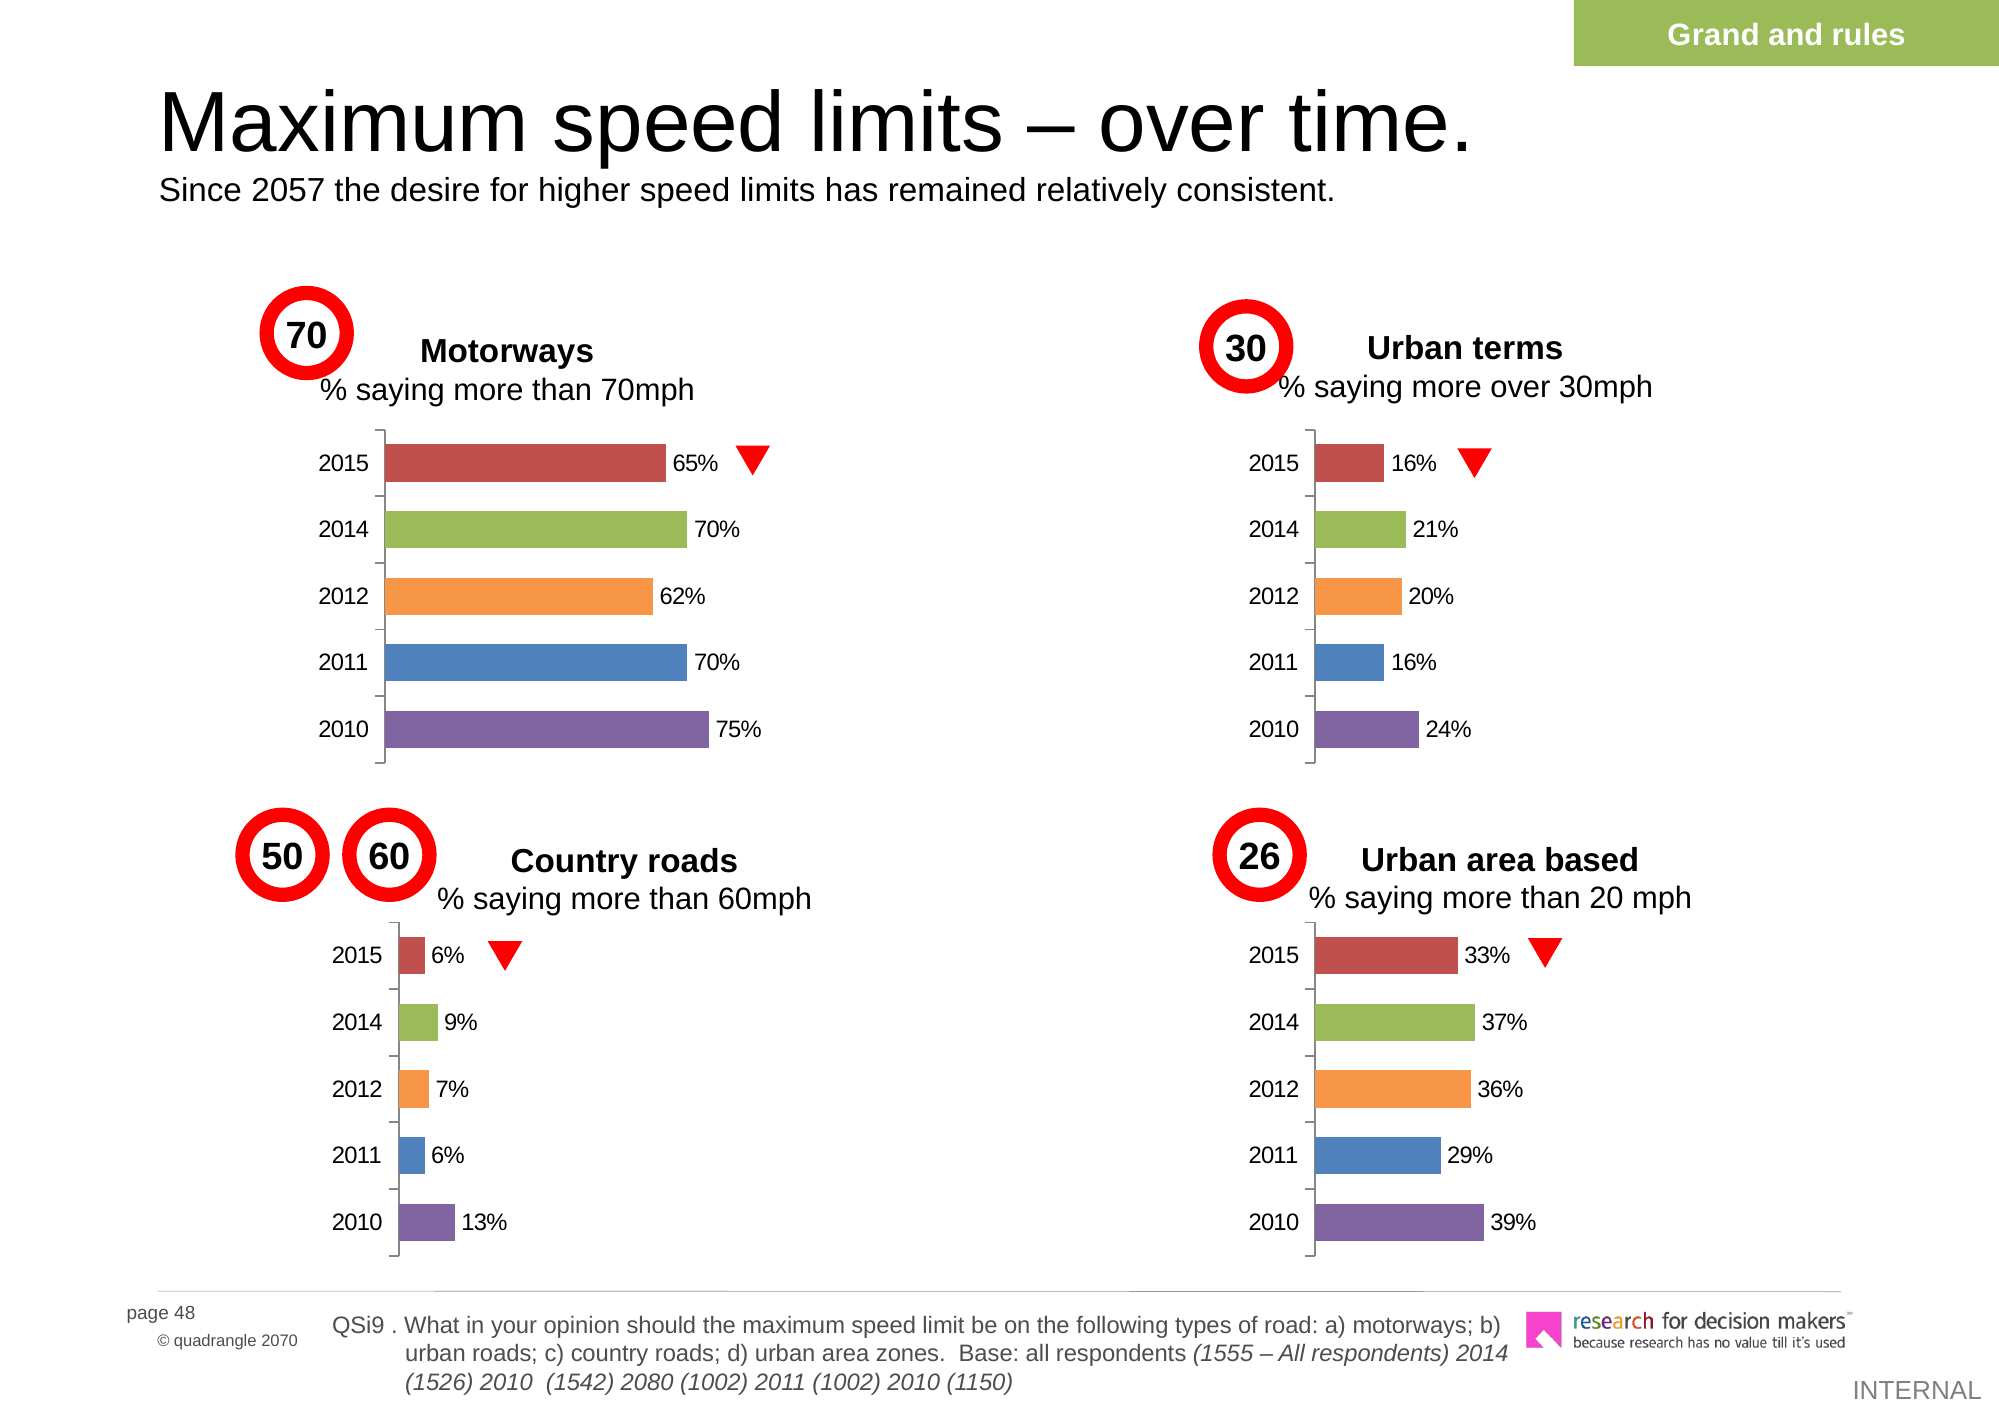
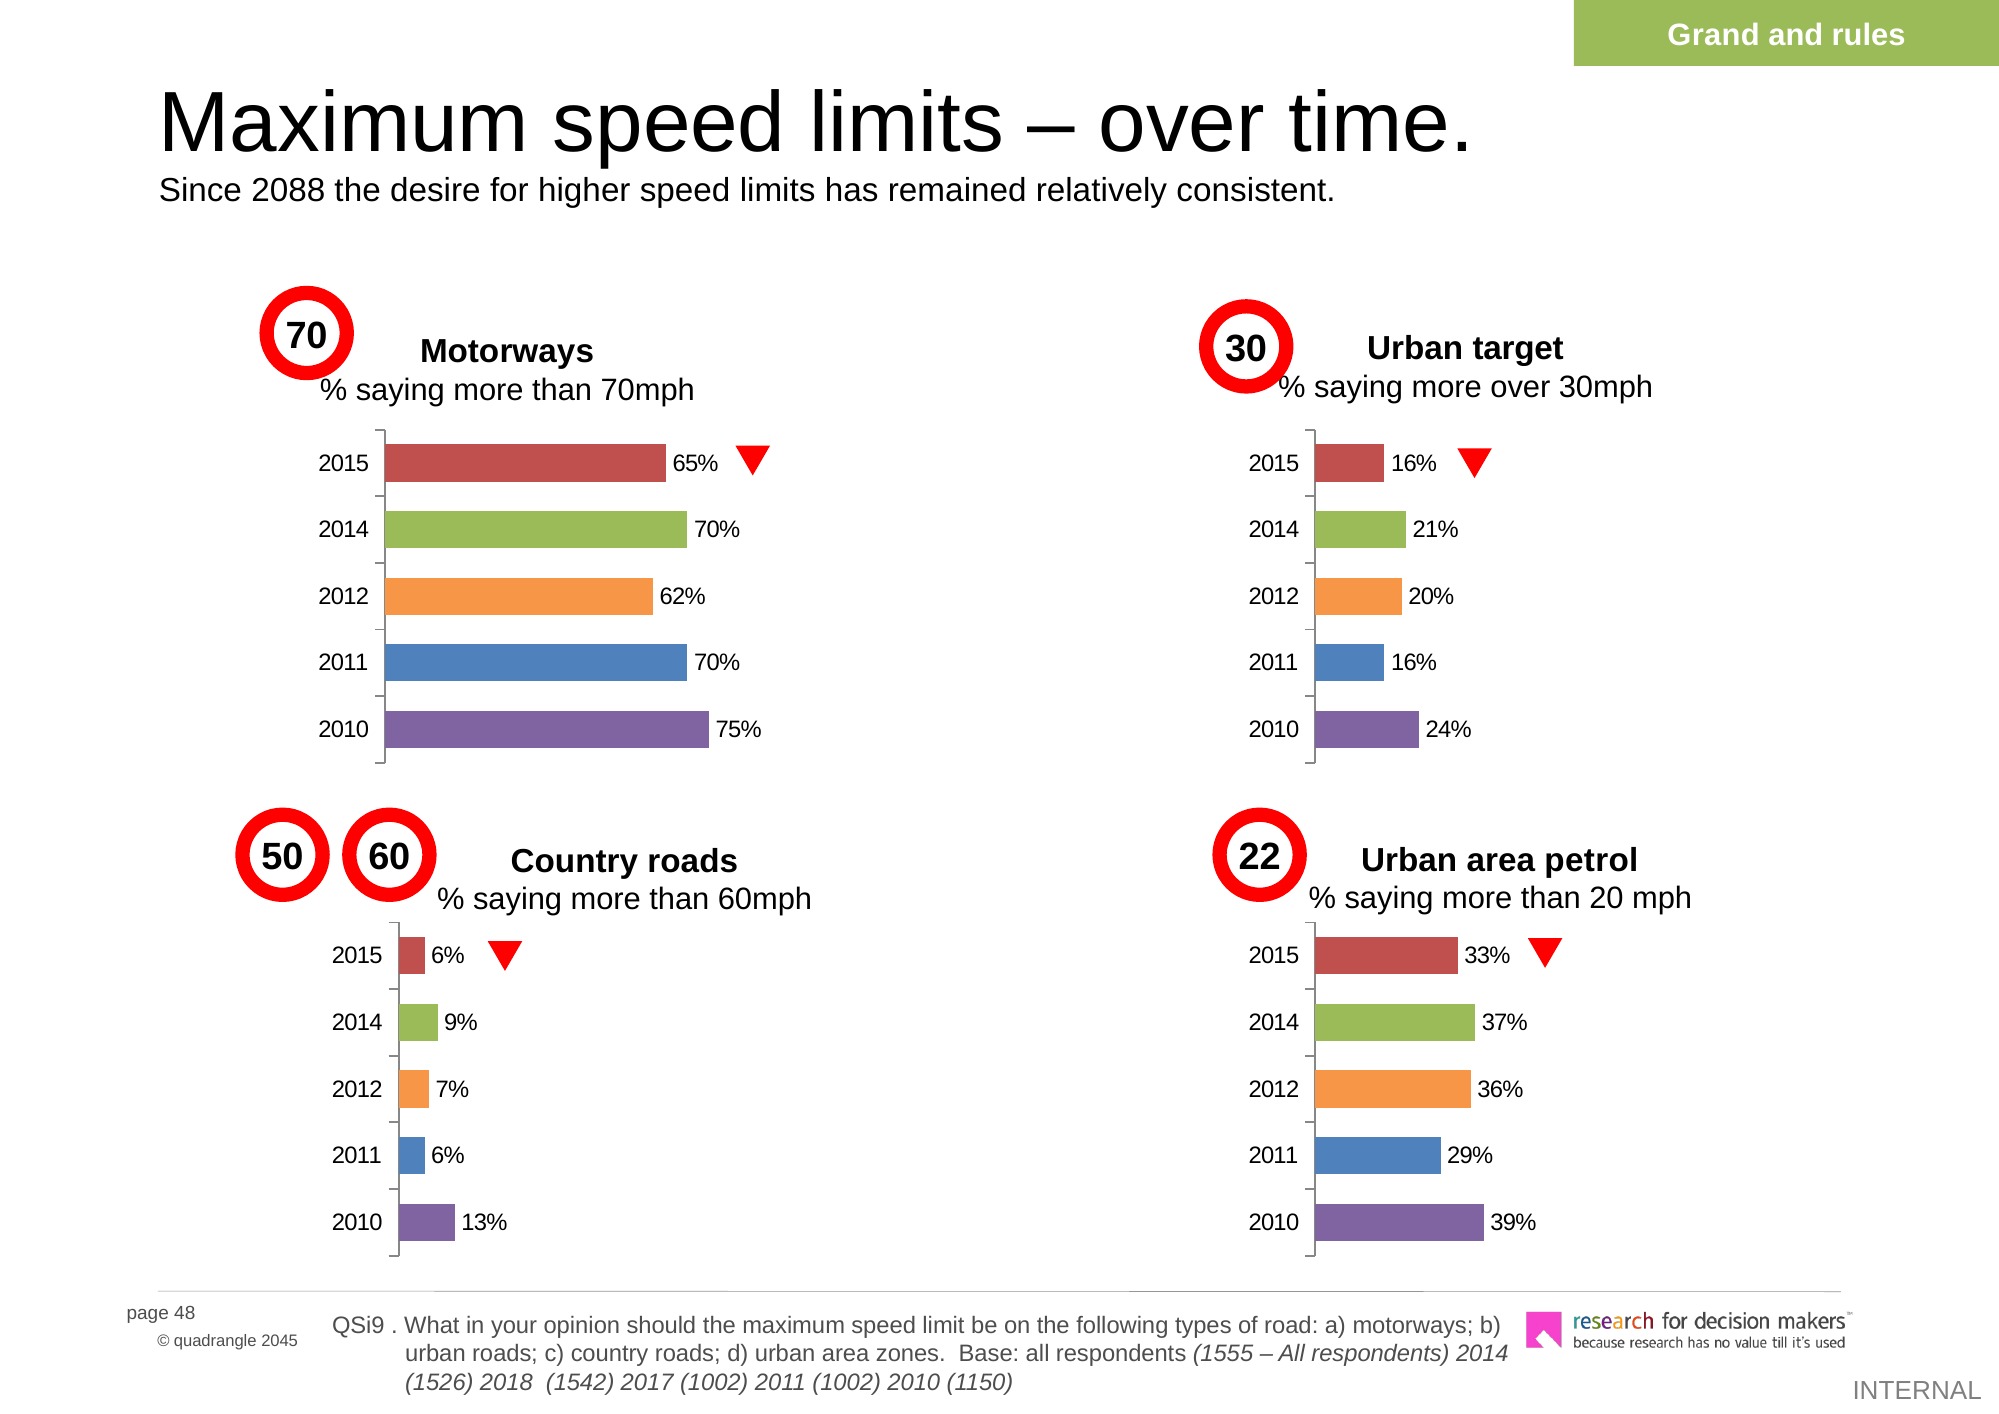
2057: 2057 -> 2088 (288, 191)
terms: terms -> target (1518, 349)
26: 26 -> 22 (1260, 858)
based: based -> petrol (1591, 860)
2070: 2070 -> 2045 (280, 1341)
1526 2010: 2010 -> 2018 (506, 1383)
2080: 2080 -> 2017 (647, 1383)
